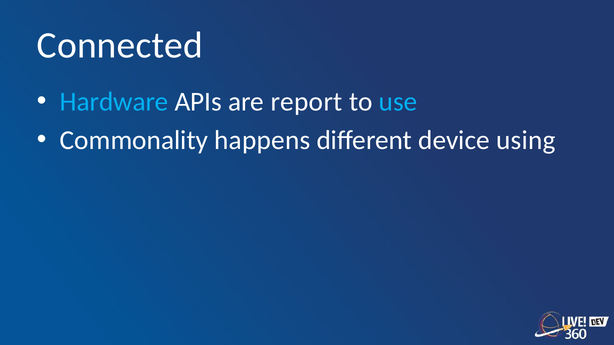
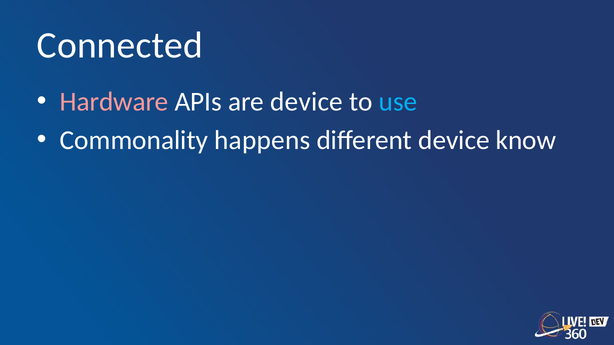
Hardware colour: light blue -> pink (114, 102)
are report: report -> device (307, 102)
using: using -> know (526, 140)
